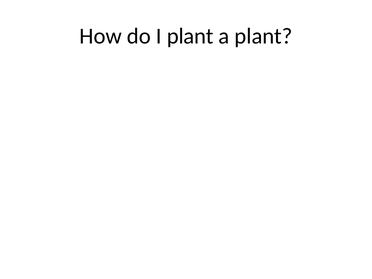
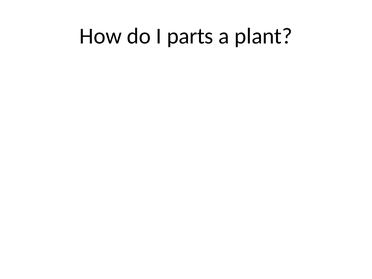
I plant: plant -> parts (190, 36)
